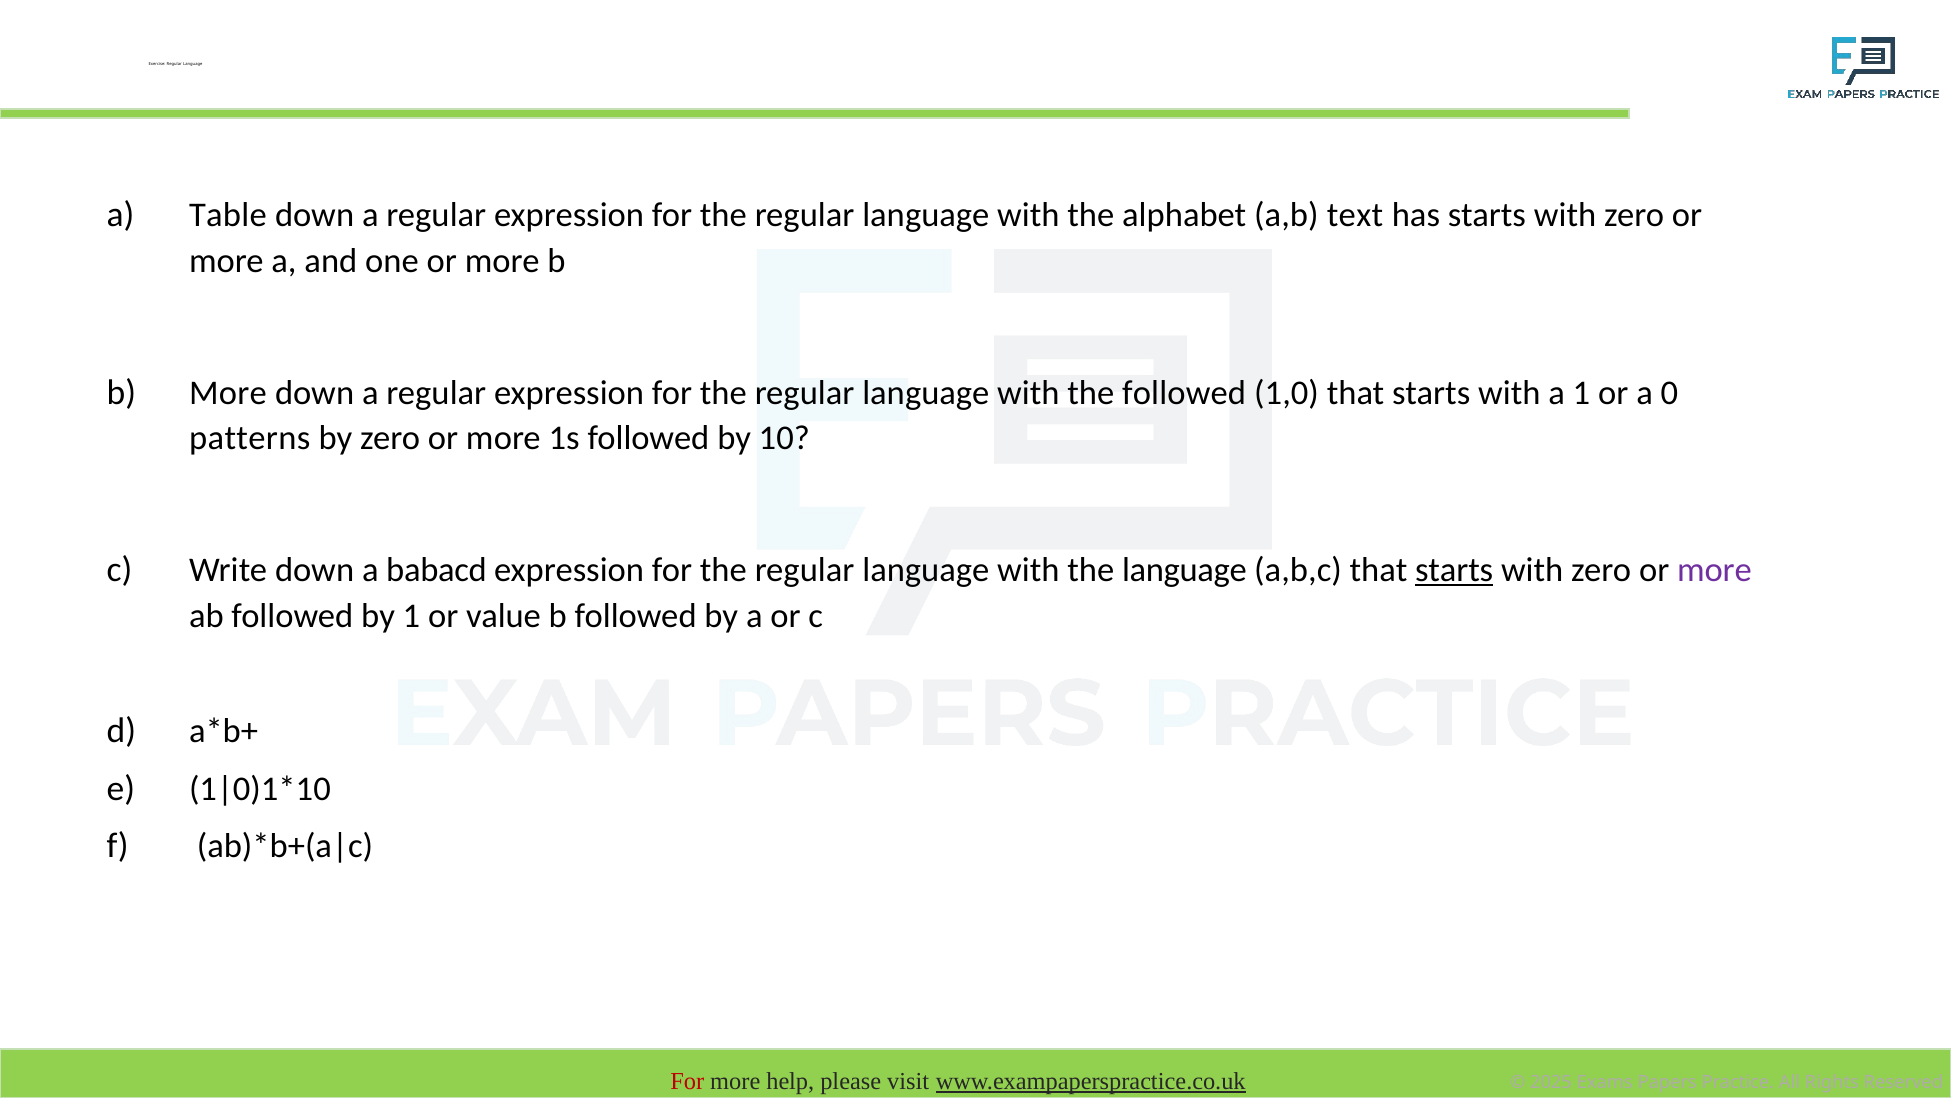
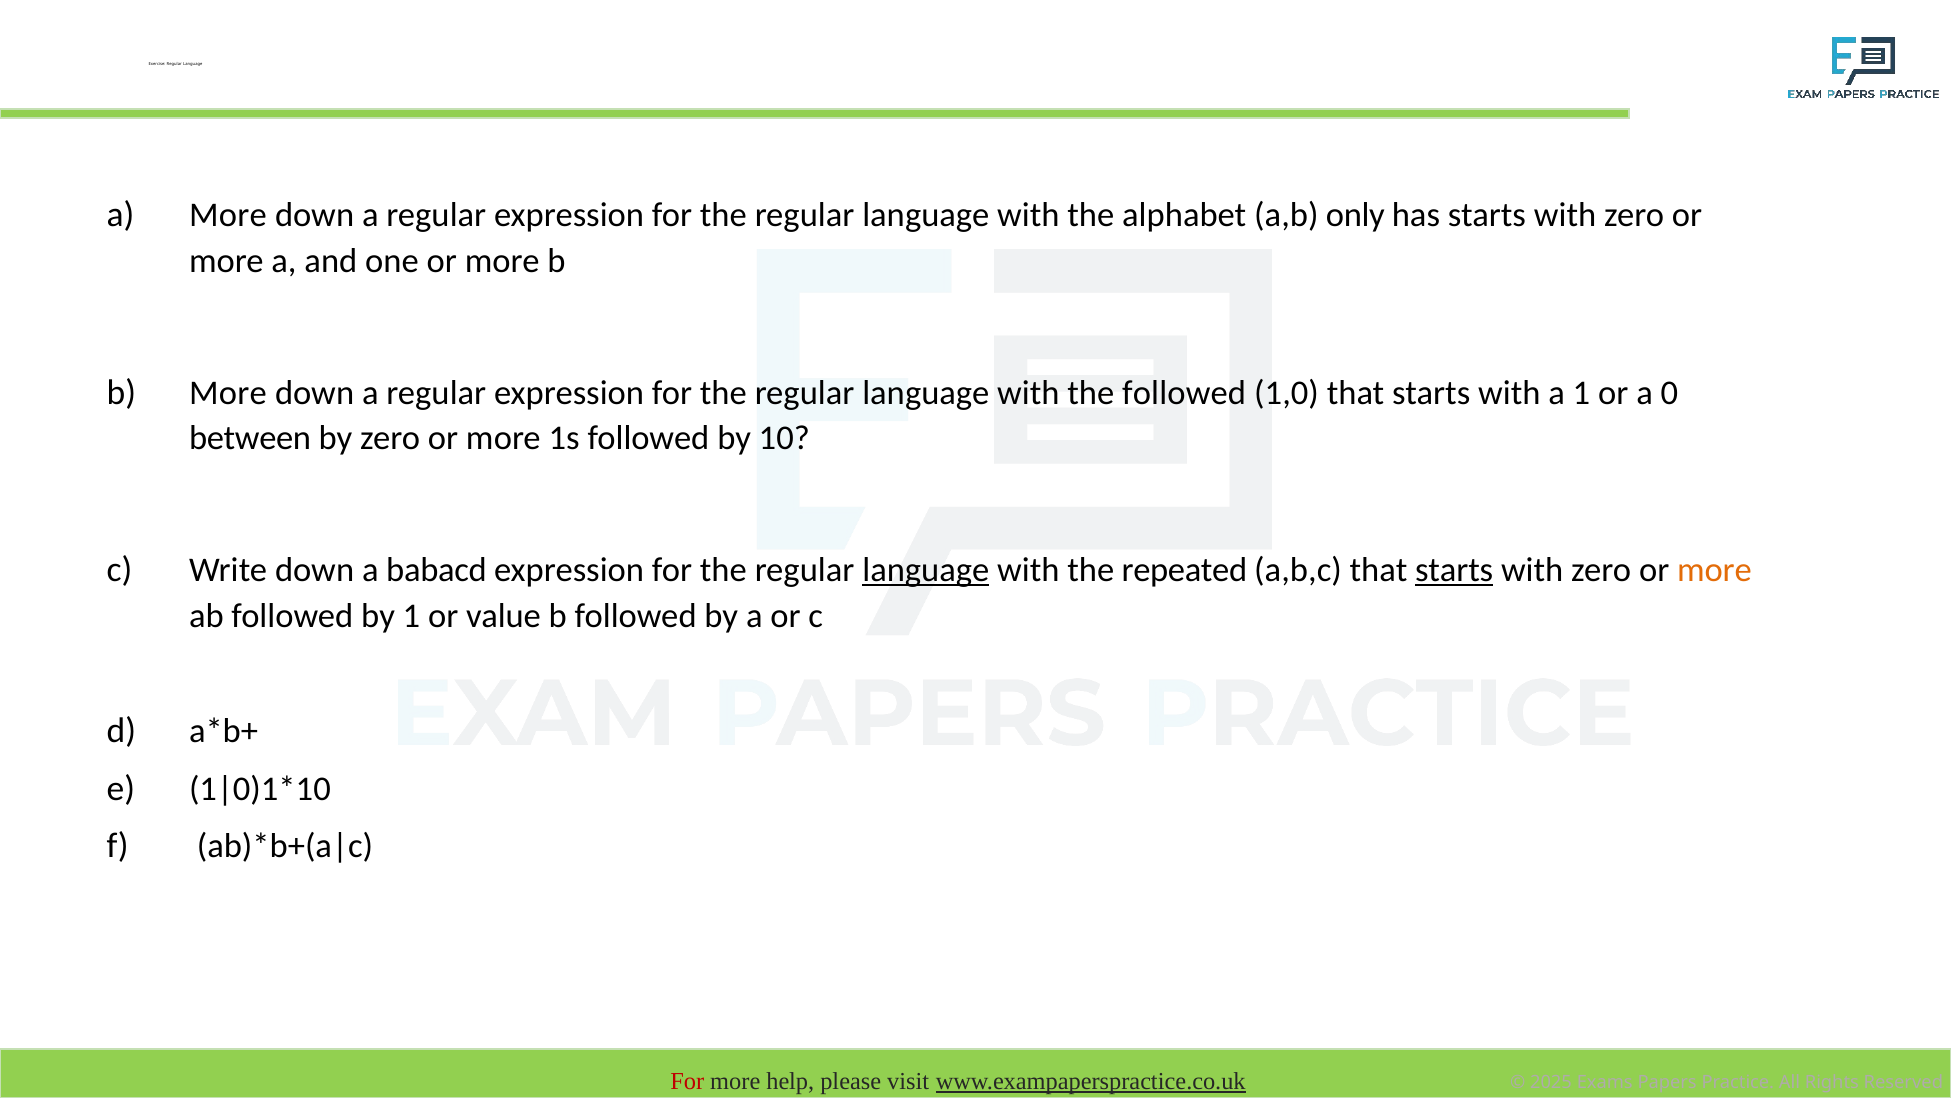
a Table: Table -> More (228, 215)
text: text -> only (1355, 215)
patterns: patterns -> between (250, 438)
language underline: none -> present (926, 570)
the language: language -> repeated (1184, 570)
more colour: purple -> orange (1714, 570)
